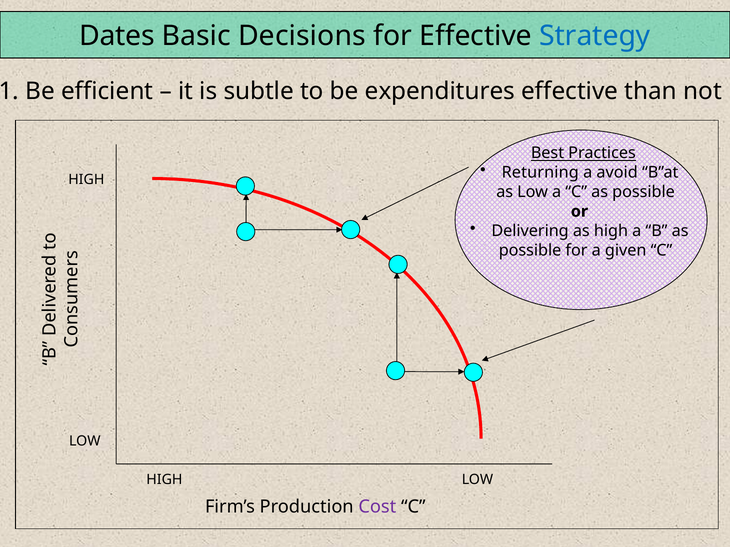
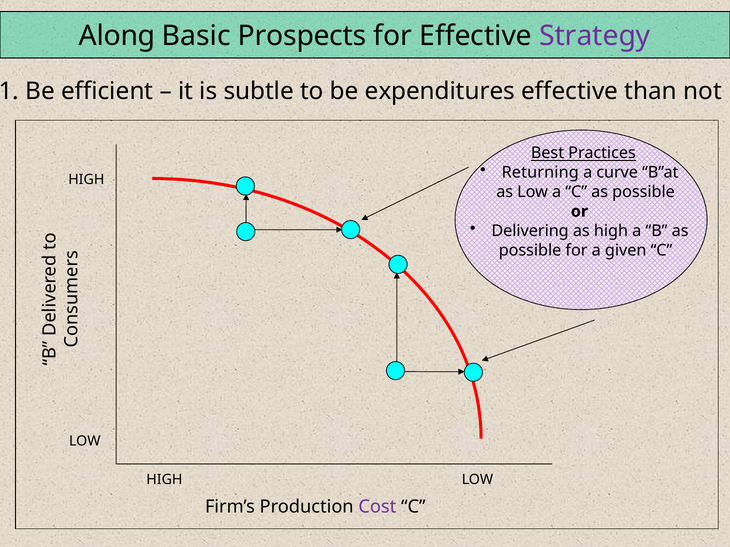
Dates: Dates -> Along (117, 36)
Decisions: Decisions -> Prospects (302, 36)
Strategy colour: blue -> purple (595, 36)
avoid: avoid -> curve (617, 173)
